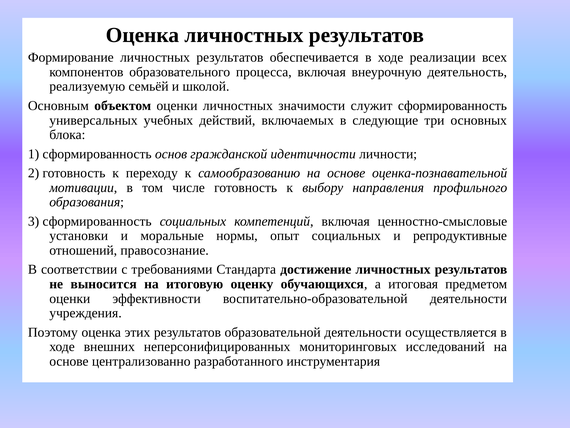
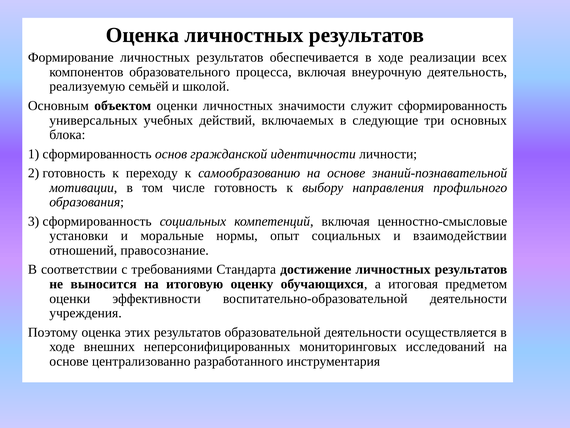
оценка-познавательной: оценка-познавательной -> знаний-познавательной (440, 173)
репродуктивные: репродуктивные -> взаимодействии (460, 236)
